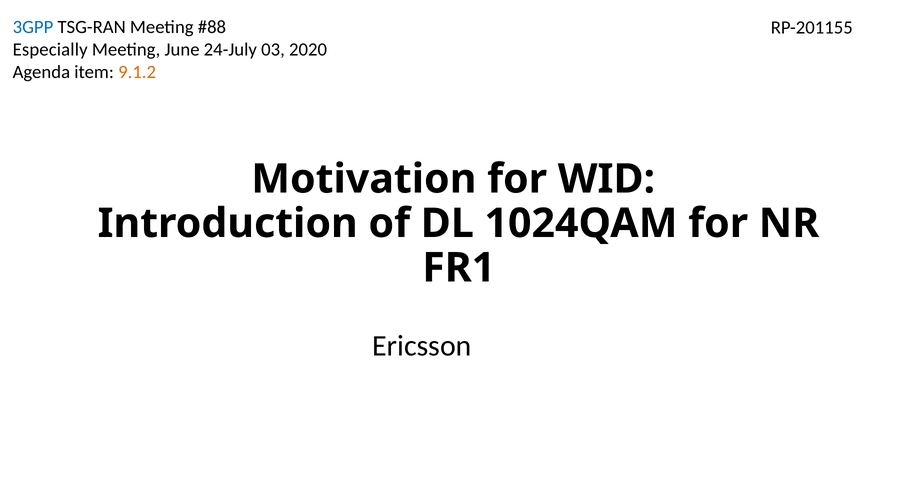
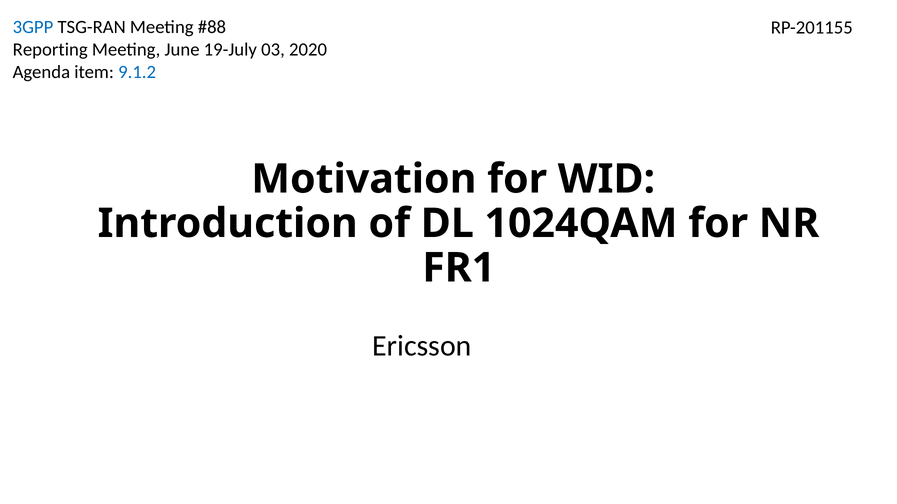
Especially: Especially -> Reporting (50, 50)
24-July: 24-July -> 19-July (230, 50)
9.1.2 colour: orange -> blue (137, 72)
